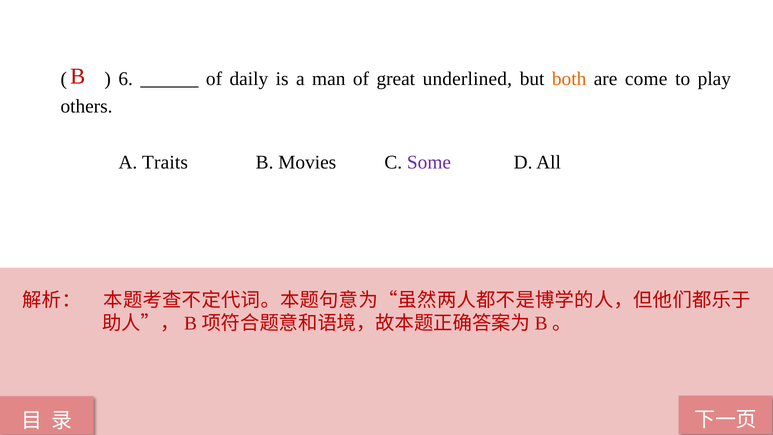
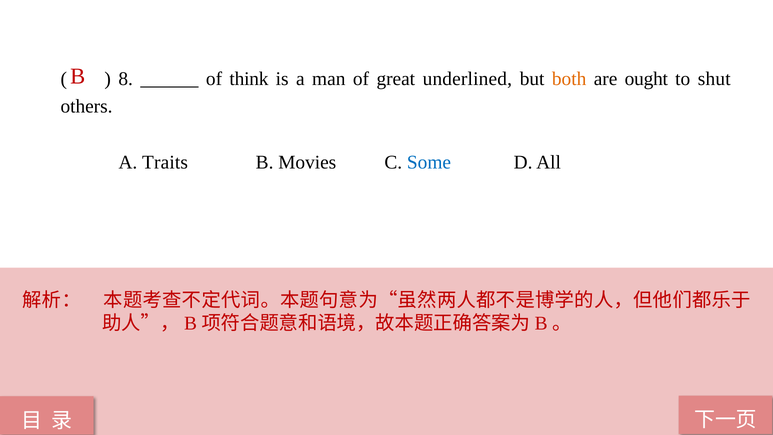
6: 6 -> 8 (126, 79)
daily: daily -> think (249, 79)
come: come -> ought (646, 79)
play: play -> shut (714, 79)
Some colour: purple -> blue (429, 162)
